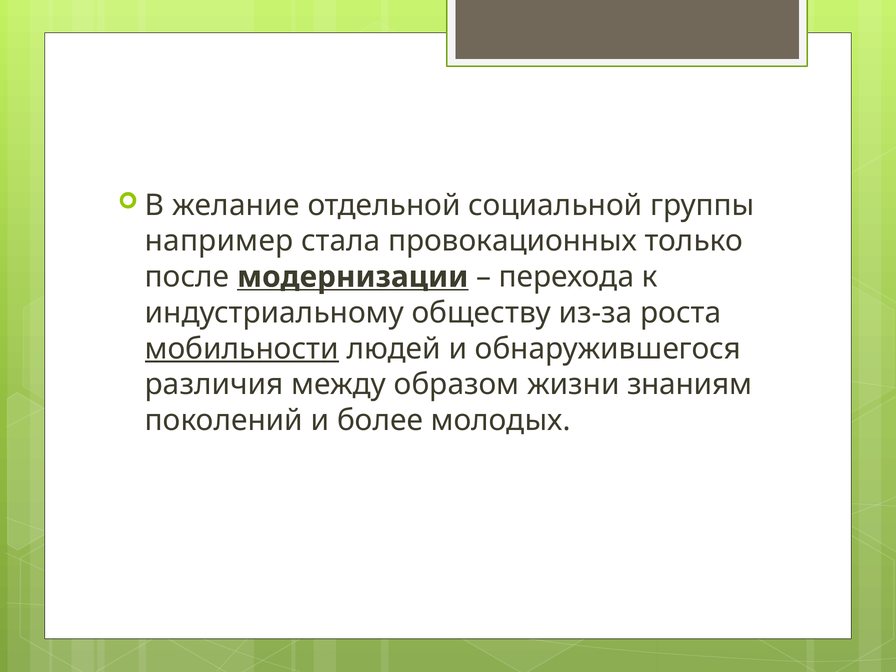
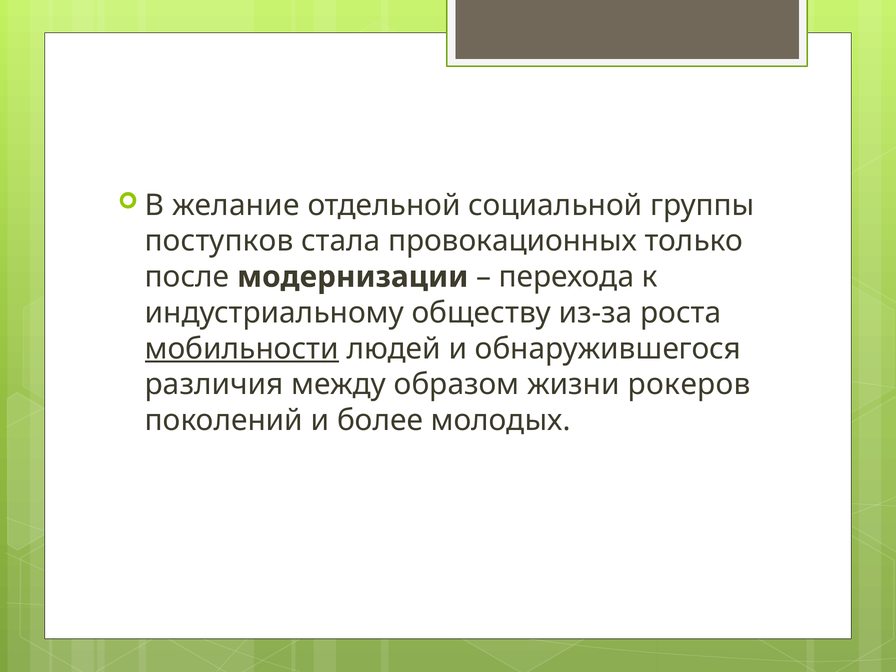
например: например -> поступков (219, 241)
модернизации underline: present -> none (353, 277)
знаниям: знаниям -> рокеров (689, 384)
